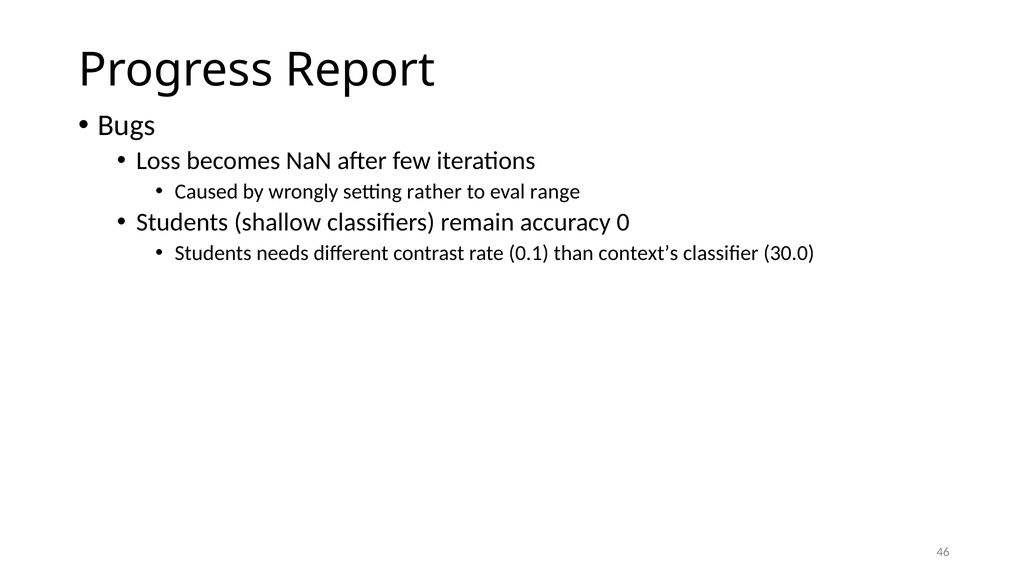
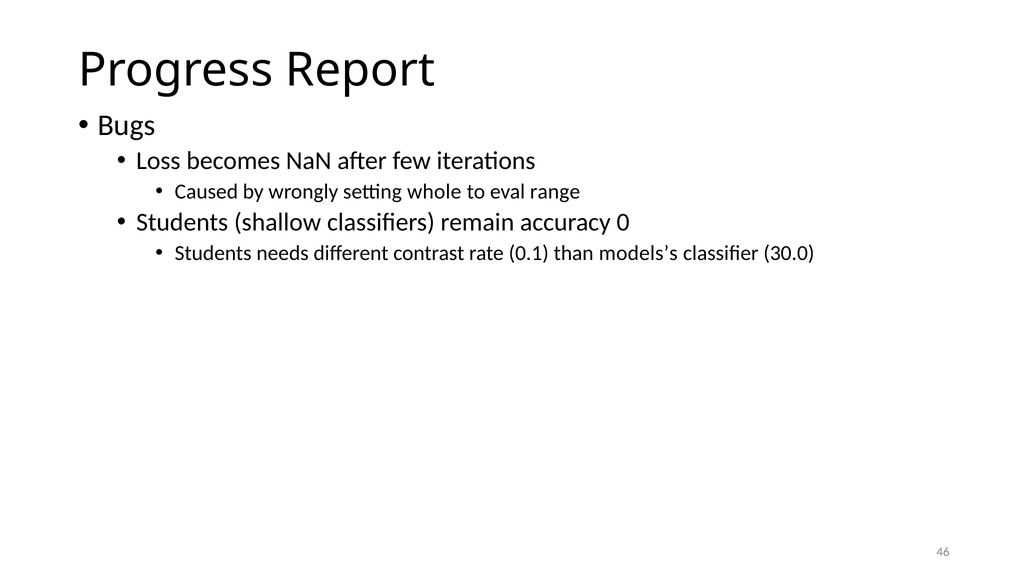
rather: rather -> whole (434, 192)
context’s: context’s -> models’s (638, 253)
